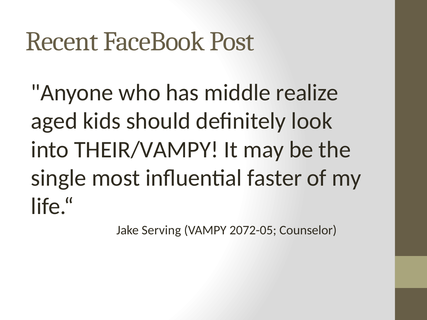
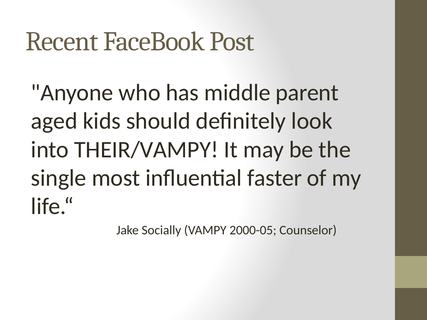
realize: realize -> parent (307, 93)
Serving: Serving -> Socially (161, 231)
2072-05: 2072-05 -> 2000-05 (253, 231)
